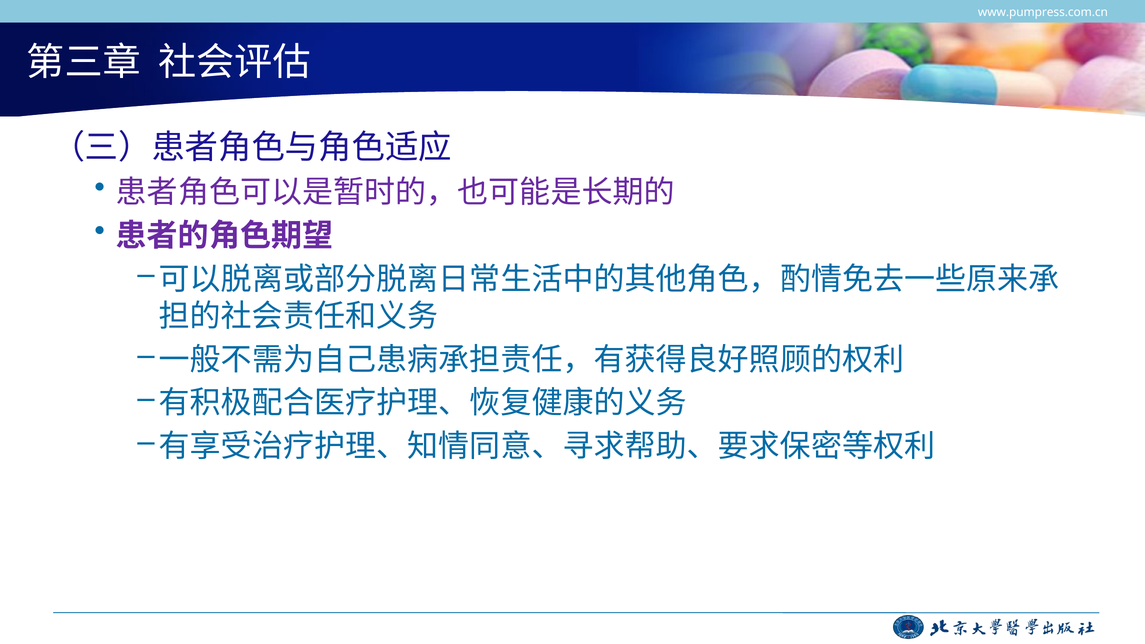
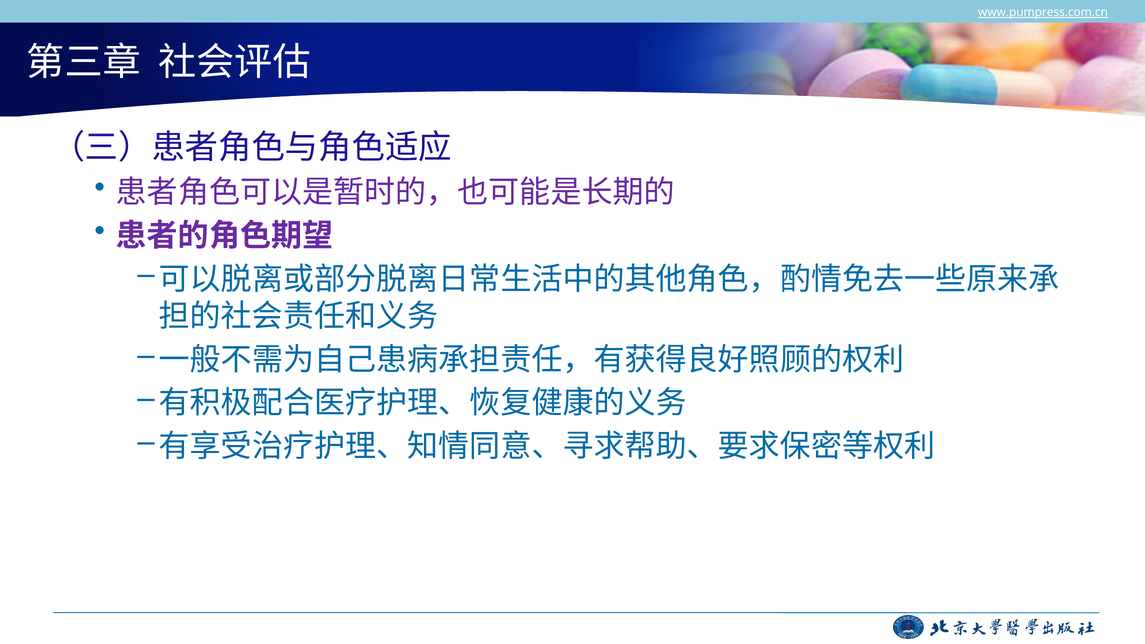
www.pumpress.com.cn underline: none -> present (1043, 12)
